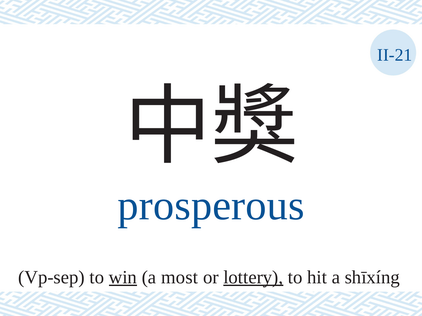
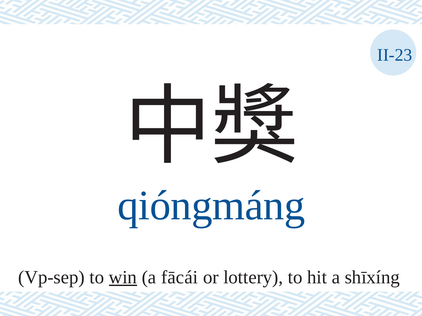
II-21: II-21 -> II-23 (395, 55)
prosperous: prosperous -> qióngmáng (211, 206)
most: most -> fācái (180, 278)
lottery underline: present -> none (253, 278)
